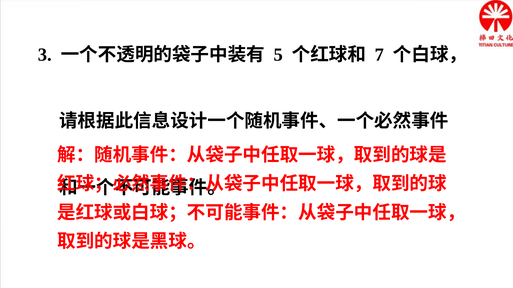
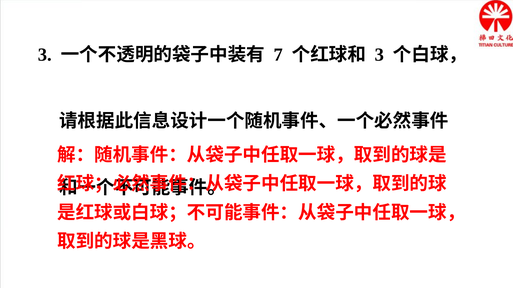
5: 5 -> 7 (278, 55)
7: 7 -> 3 (379, 55)
